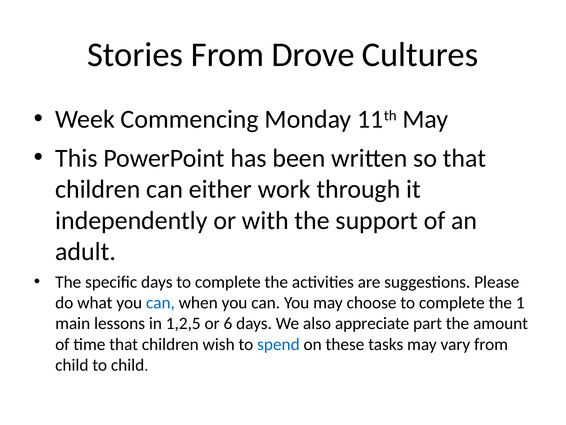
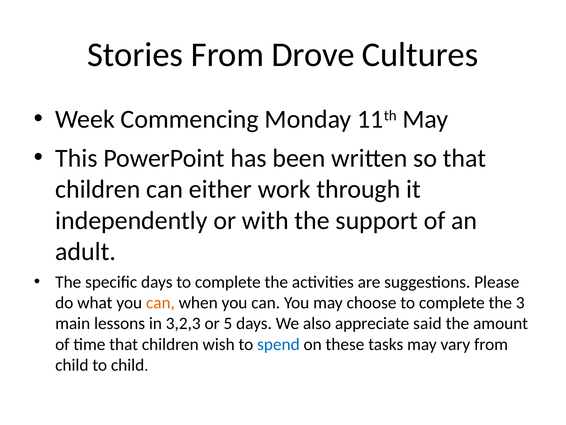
can colour: blue -> orange (160, 302)
1: 1 -> 3 (520, 302)
1,2,5: 1,2,5 -> 3,2,3 (183, 323)
6: 6 -> 5 (228, 323)
part: part -> said (427, 323)
